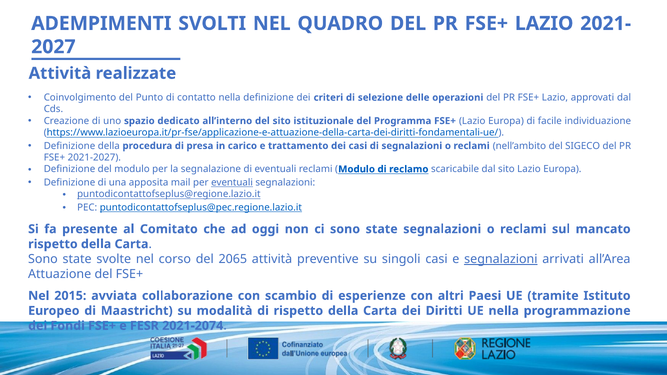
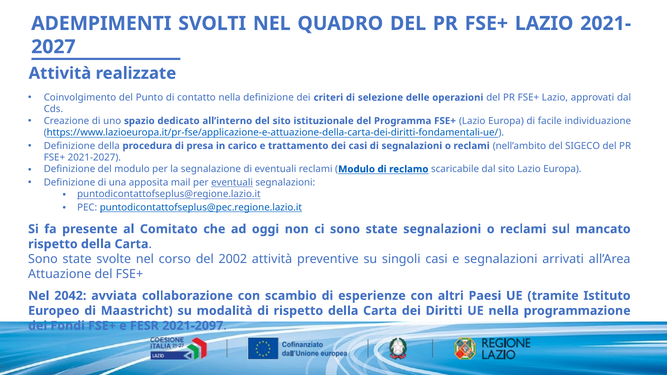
2065: 2065 -> 2002 (233, 259)
segnalazioni underline: present -> none (501, 259)
2015: 2015 -> 2042 (70, 296)
2021-2074: 2021-2074 -> 2021-2097 (193, 326)
